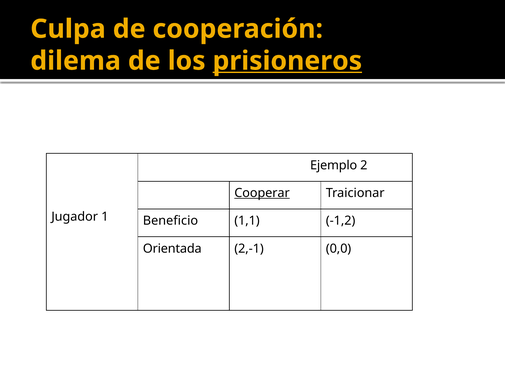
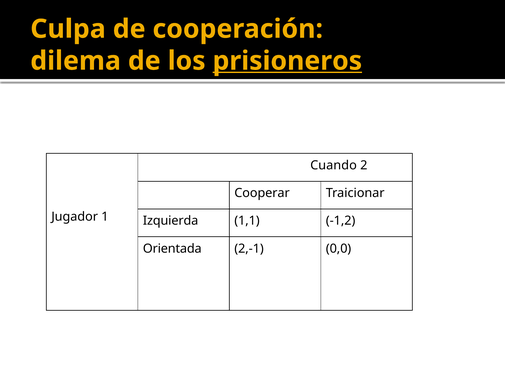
Ejemplo: Ejemplo -> Cuando (334, 166)
Cooperar underline: present -> none (262, 193)
Beneficio: Beneficio -> Izquierda (171, 221)
